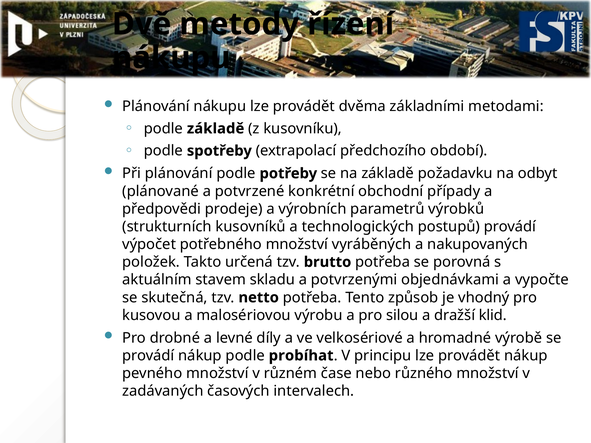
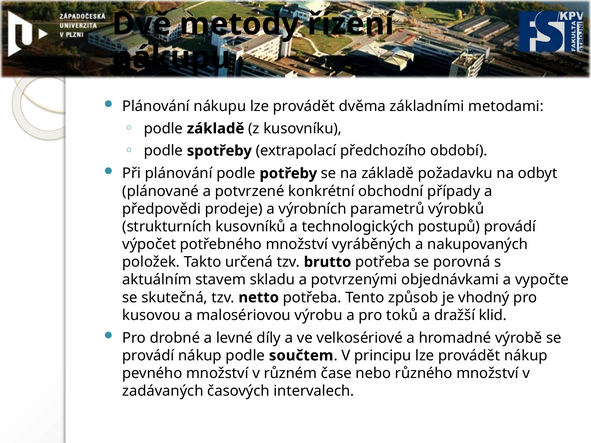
silou: silou -> toků (402, 315)
probíhat: probíhat -> součtem (301, 356)
